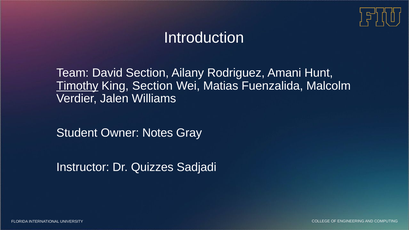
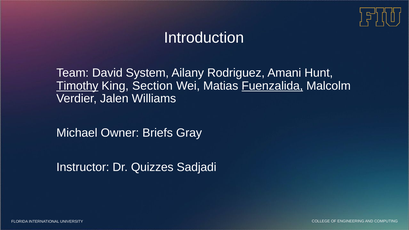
David Section: Section -> System (147, 73)
Fuenzalida underline: none -> present (272, 86)
Student: Student -> Michael (77, 133)
Notes: Notes -> Briefs (158, 133)
